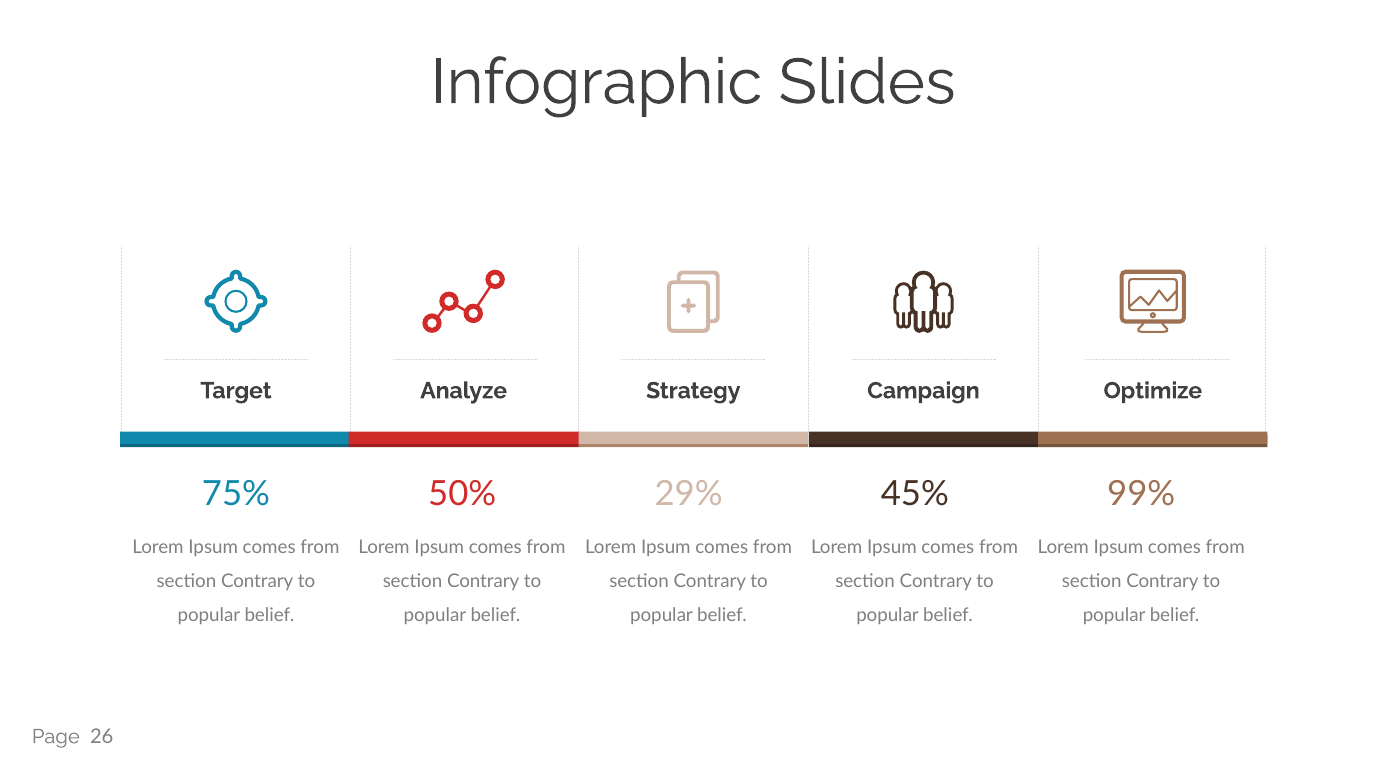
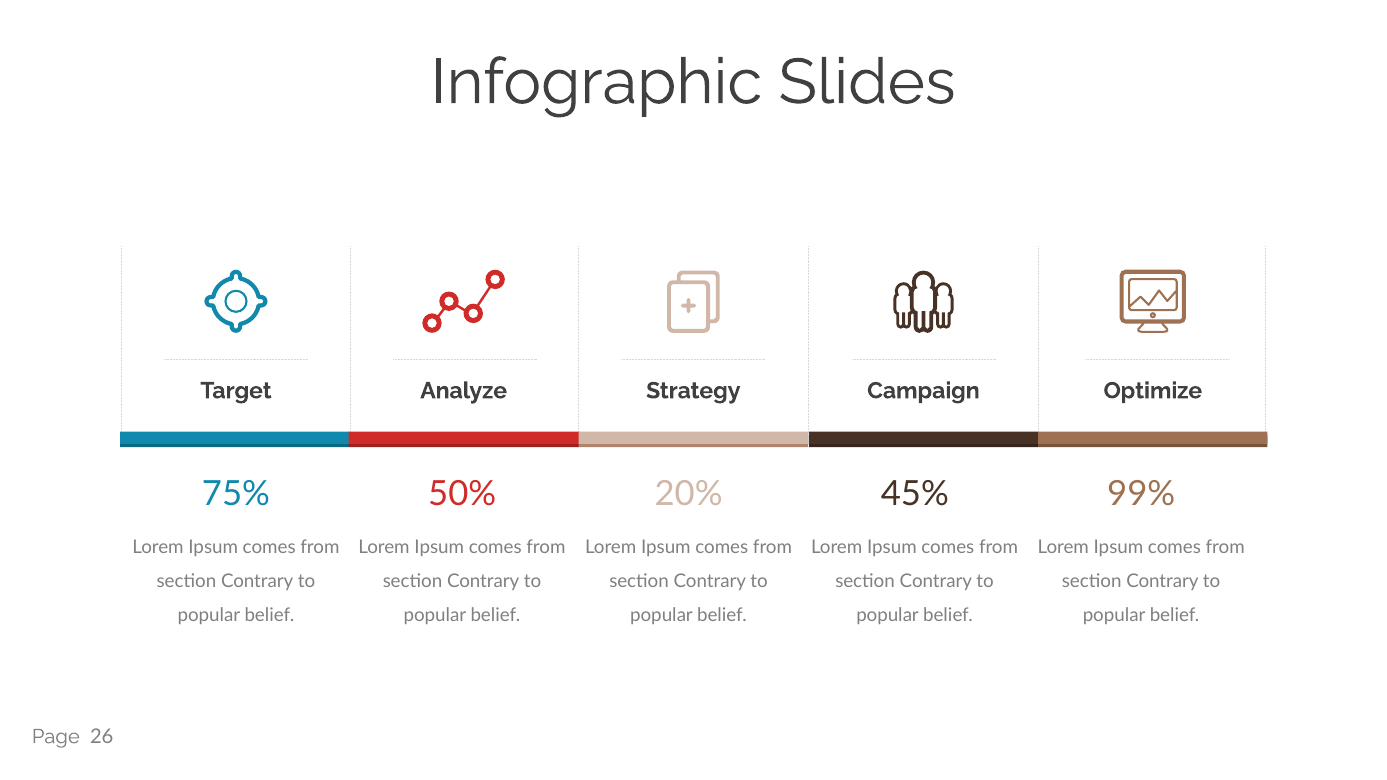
29%: 29% -> 20% (689, 495)
